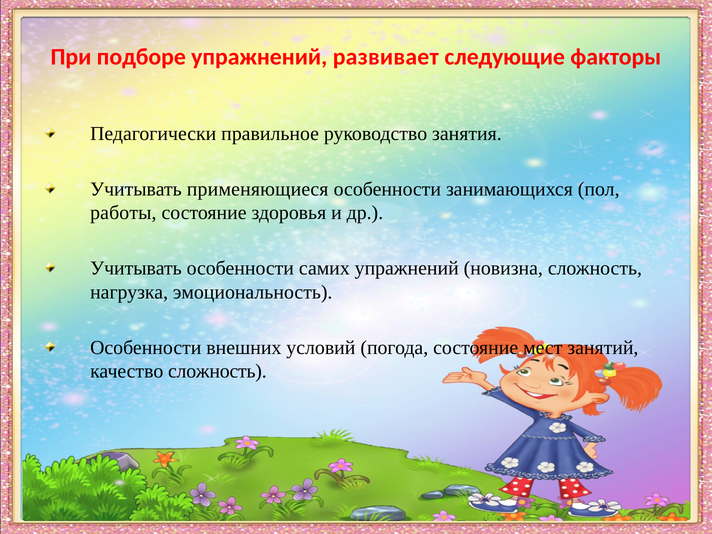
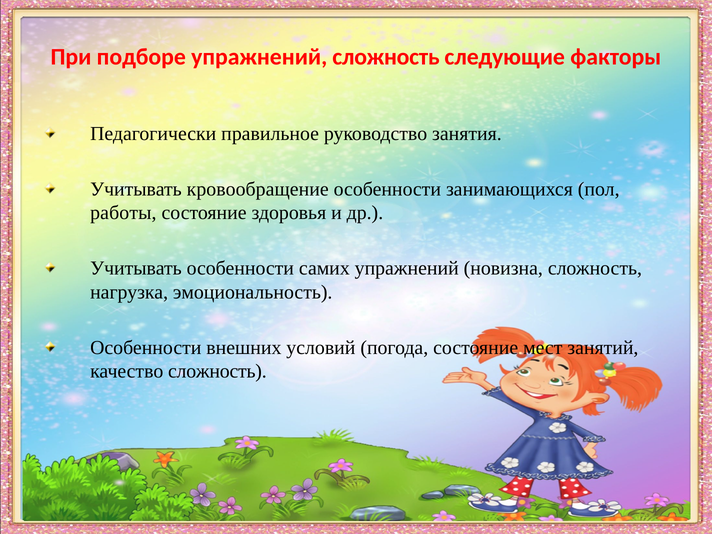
упражнений развивает: развивает -> сложность (386, 57)
применяющиеся: применяющиеся -> кровообращение (258, 189)
